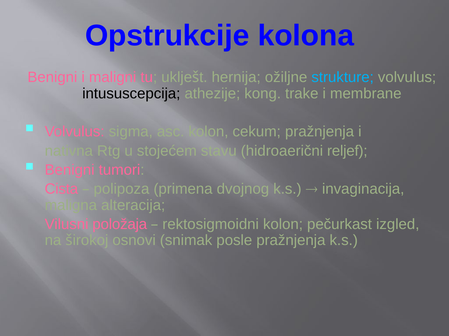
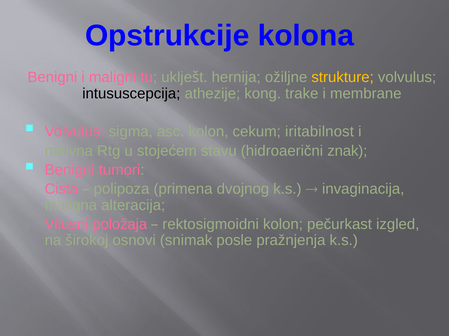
strukture colour: light blue -> yellow (343, 78)
cekum pražnjenja: pražnjenja -> iritabilnost (319, 132)
reljef: reljef -> znak (347, 151)
